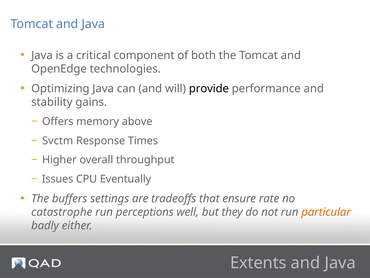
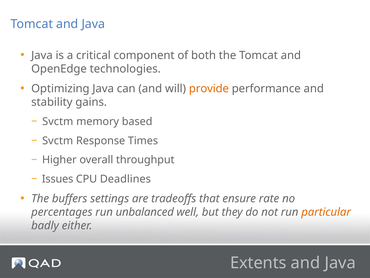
provide colour: black -> orange (209, 88)
Offers: Offers -> Svctm (58, 121)
above: above -> based (137, 121)
Eventually: Eventually -> Deadlines (125, 179)
catastrophe: catastrophe -> percentages (62, 212)
perceptions: perceptions -> unbalanced (145, 212)
